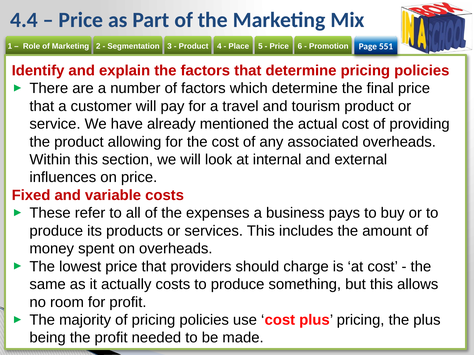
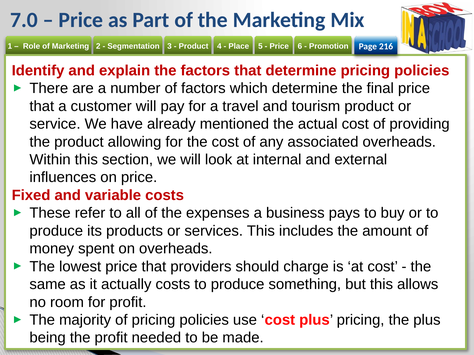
4.4: 4.4 -> 7.0 (24, 20)
551: 551 -> 216 (386, 46)
